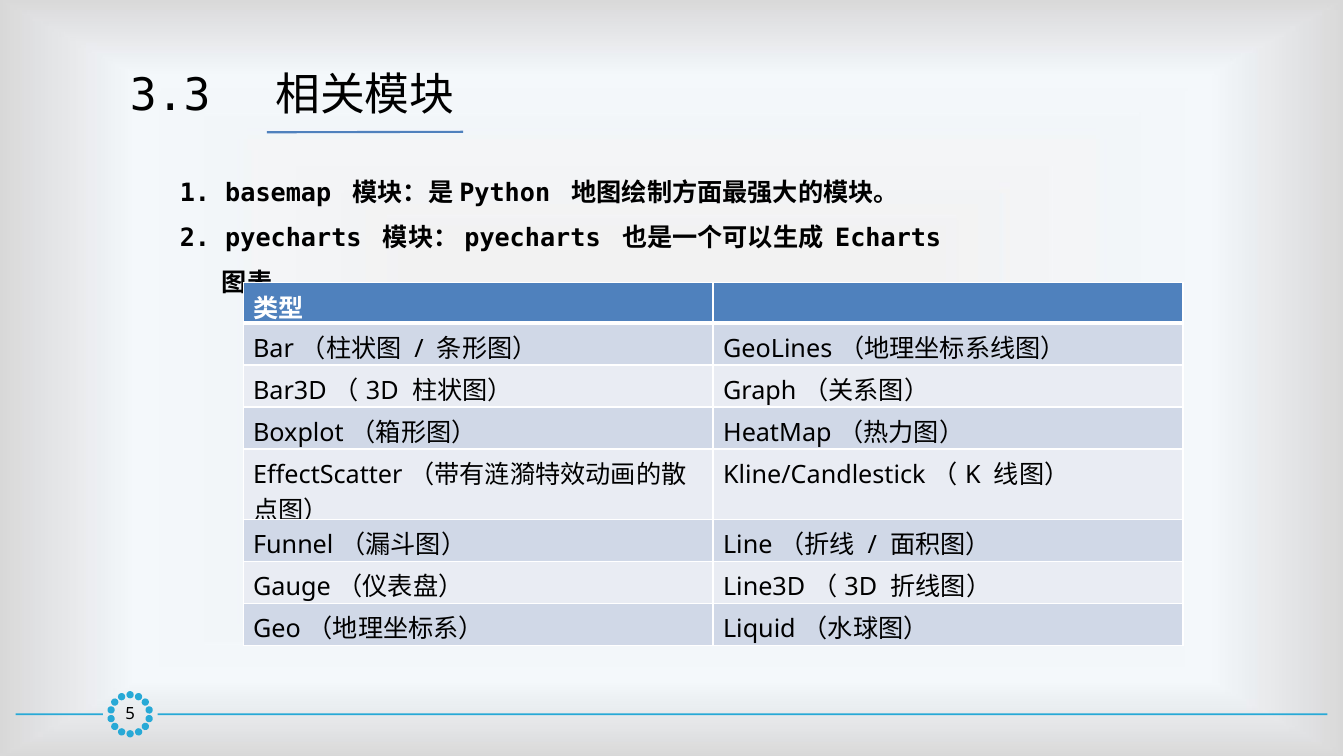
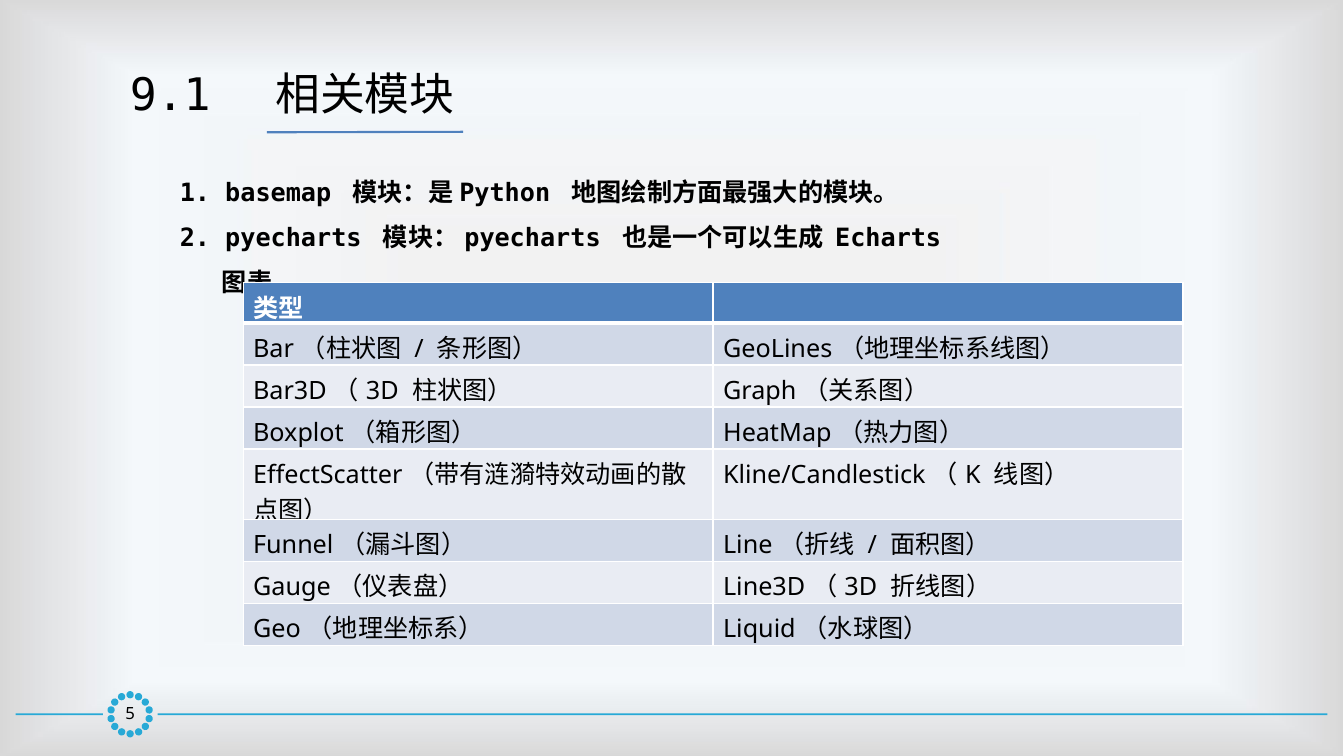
3.3: 3.3 -> 9.1 (170, 95)
